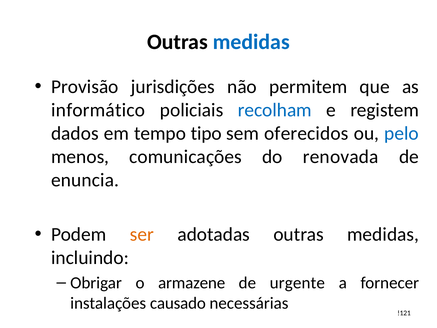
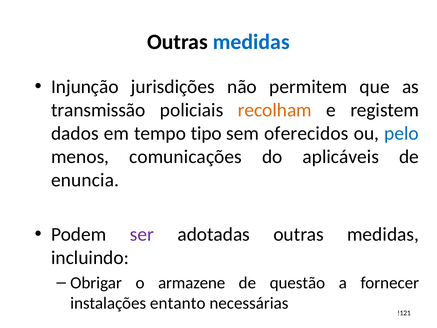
Provisão: Provisão -> Injunção (85, 87)
informático: informático -> transmissão (98, 110)
recolham colour: blue -> orange (275, 110)
renovada: renovada -> aplicáveis (341, 157)
ser colour: orange -> purple (142, 234)
urgente: urgente -> questão (297, 283)
causado: causado -> entanto (178, 303)
